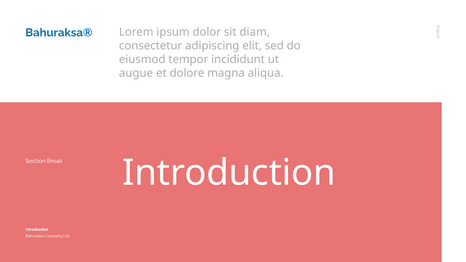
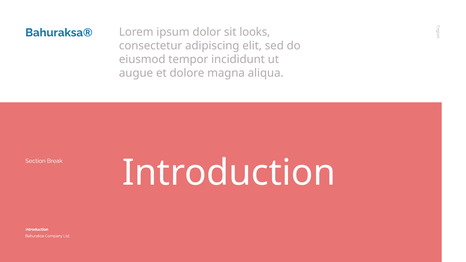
diam: diam -> looks (255, 32)
